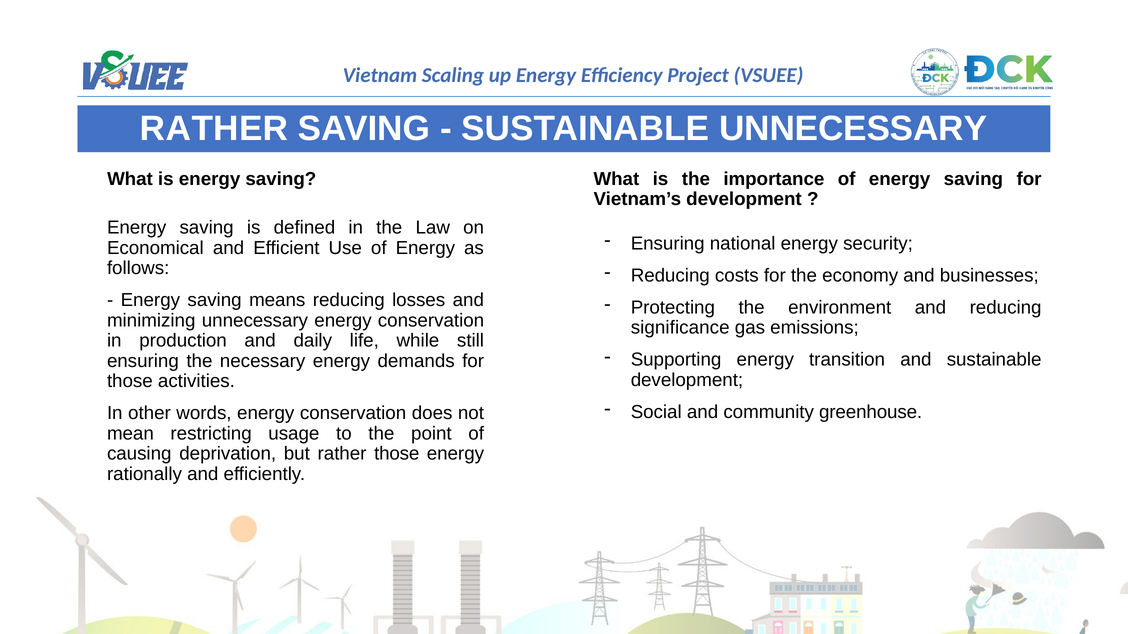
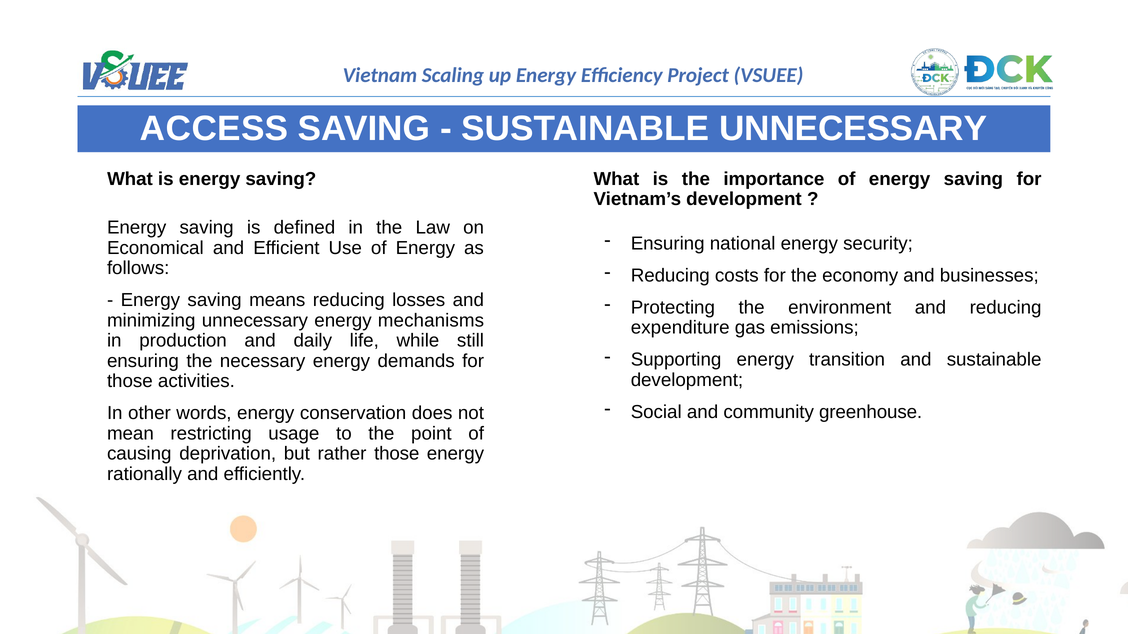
RATHER: RATHER -> ACCESS (214, 129)
unnecessary energy conservation: conservation -> mechanisms (431, 321)
significance: significance -> expenditure (680, 328)
